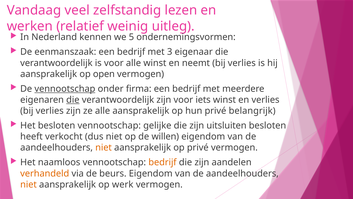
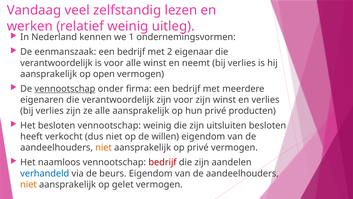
5: 5 -> 1 (131, 37)
3: 3 -> 2 (170, 52)
die underline: present -> none (73, 100)
voor iets: iets -> zijn (203, 100)
belangrijk: belangrijk -> producten (252, 111)
vennootschap gelijke: gelijke -> weinig (157, 125)
bedrijf colour: orange -> red (162, 162)
verhandeld colour: orange -> blue (45, 173)
werk: werk -> gelet (123, 184)
